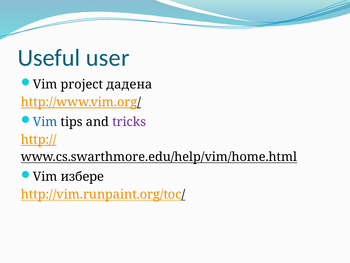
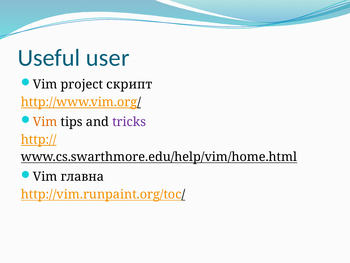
дадена: дадена -> скрипт (129, 84)
Vim colour: blue -> orange (45, 122)
избере: избере -> главна (82, 176)
